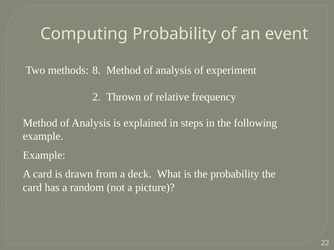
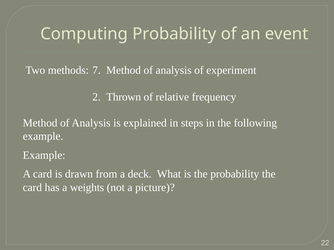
8: 8 -> 7 (97, 70)
random: random -> weights (87, 188)
